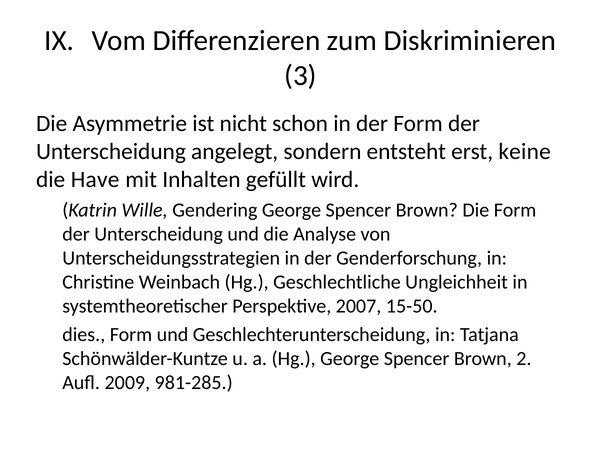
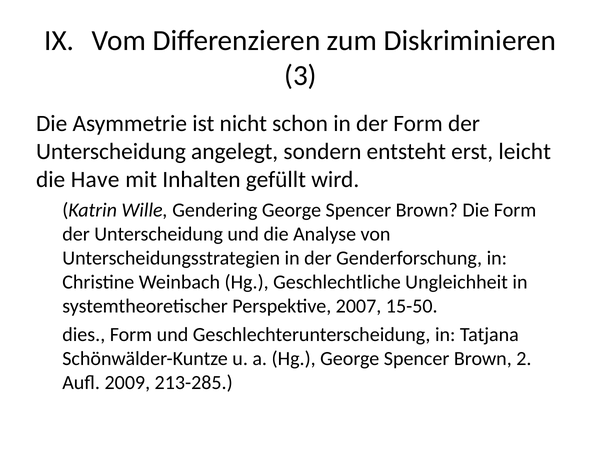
keine: keine -> leicht (525, 152)
981-285: 981-285 -> 213-285 (194, 383)
